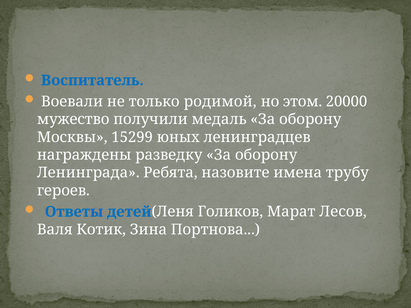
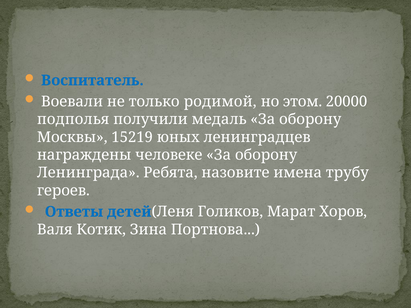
мужество: мужество -> подполья (73, 119)
15299: 15299 -> 15219 (132, 137)
разведку: разведку -> человеке (169, 155)
Лесов: Лесов -> Хоров (343, 212)
